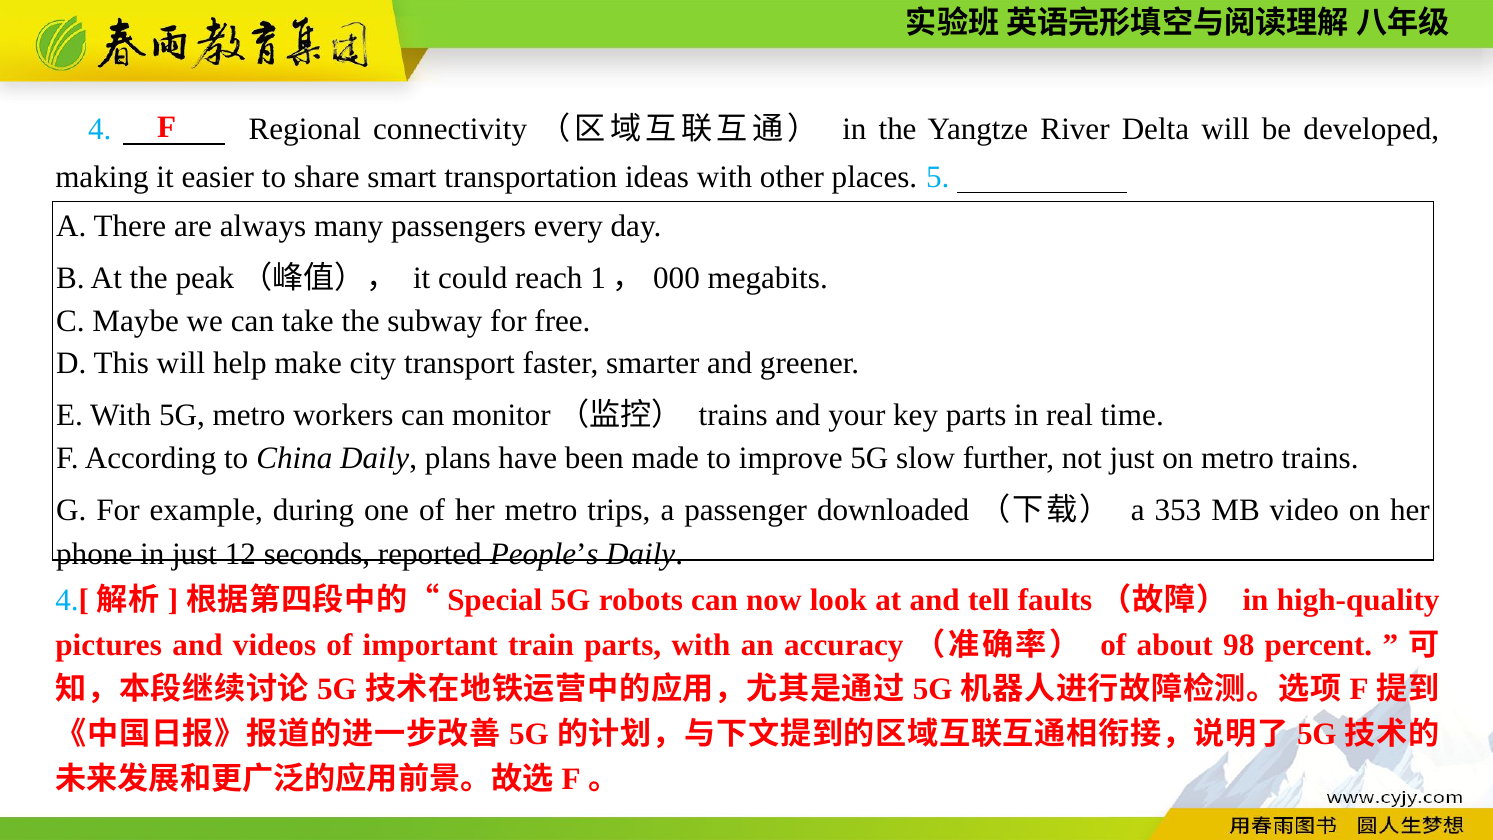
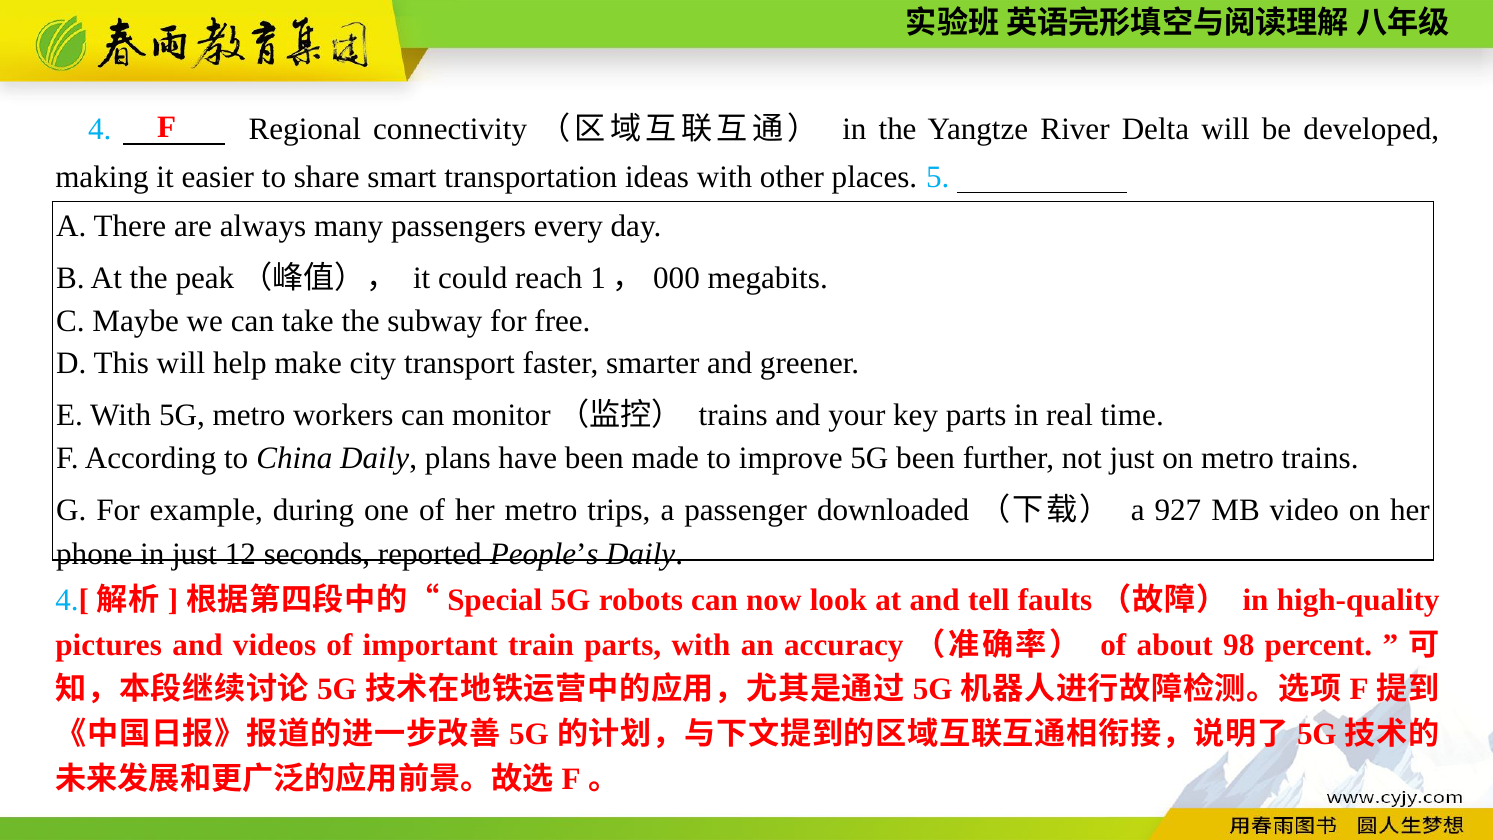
5G slow: slow -> been (926, 459)
353: 353 -> 927 (1178, 510)
